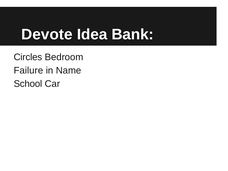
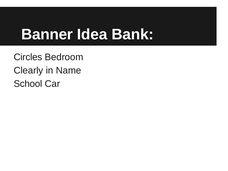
Devote: Devote -> Banner (47, 34)
Failure: Failure -> Clearly (28, 70)
